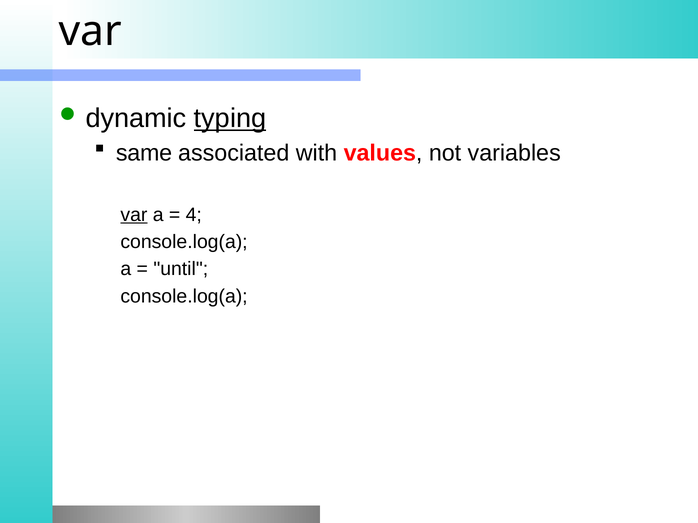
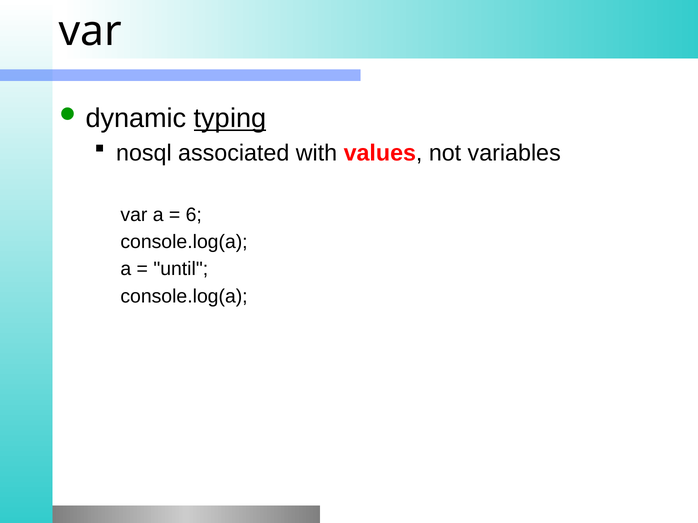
same: same -> nosql (144, 153)
var underline: present -> none (134, 215)
4: 4 -> 6 (194, 215)
